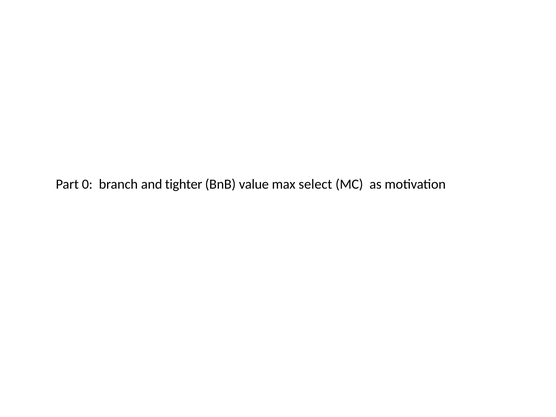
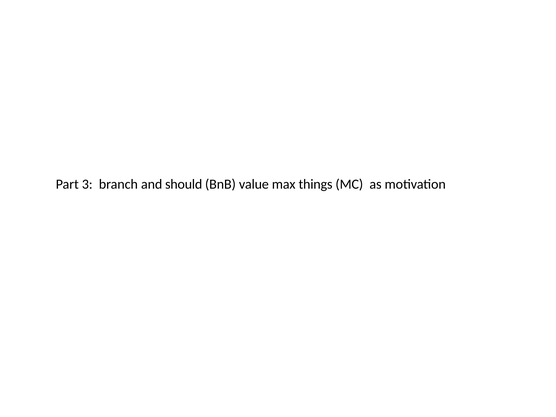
0: 0 -> 3 (87, 184)
tighter: tighter -> should (184, 184)
select: select -> things (316, 184)
